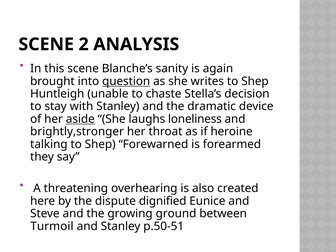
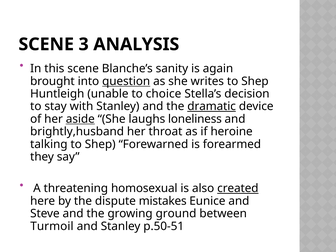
2: 2 -> 3 (84, 44)
chaste: chaste -> choice (164, 94)
dramatic underline: none -> present (212, 106)
brightly,stronger: brightly,stronger -> brightly,husband (77, 132)
overhearing: overhearing -> homosexual (144, 188)
created underline: none -> present (238, 188)
dignified: dignified -> mistakes (163, 201)
